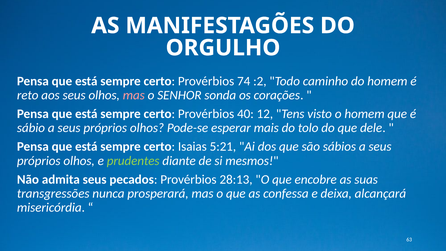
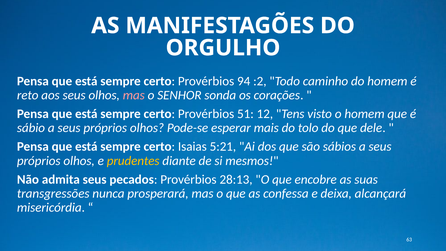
74: 74 -> 94 (244, 81)
40: 40 -> 51 (245, 114)
prudentes colour: light green -> yellow (133, 161)
